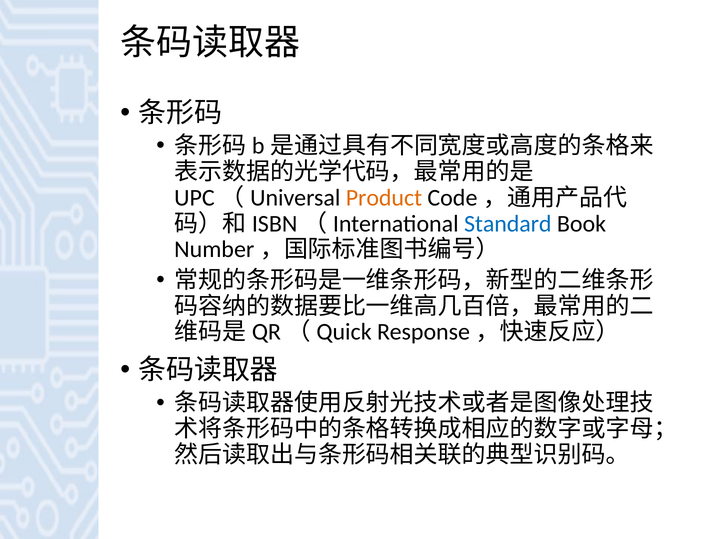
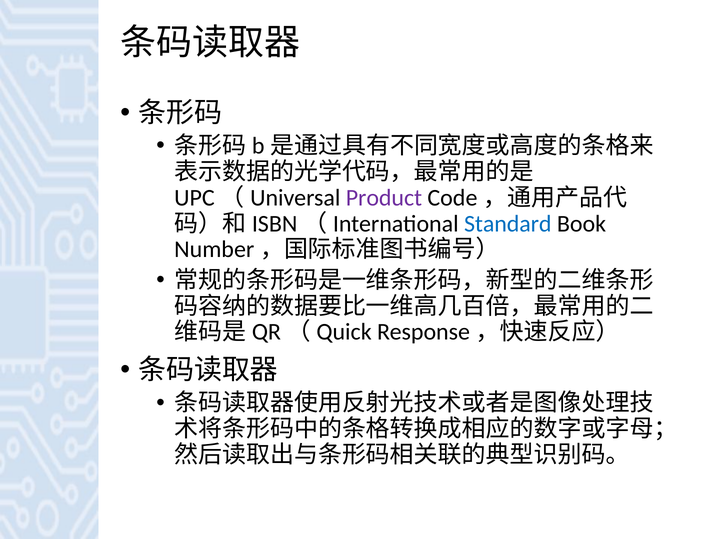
Product colour: orange -> purple (384, 198)
